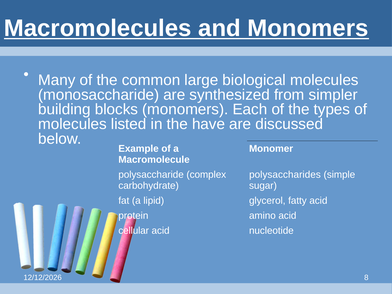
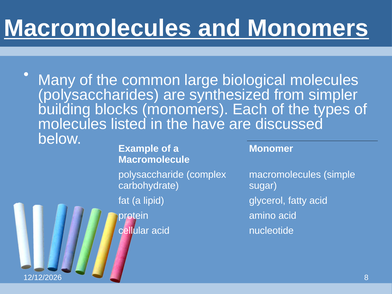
monosaccharide: monosaccharide -> polysaccharides (99, 95)
polysaccharides: polysaccharides -> macromolecules (285, 175)
